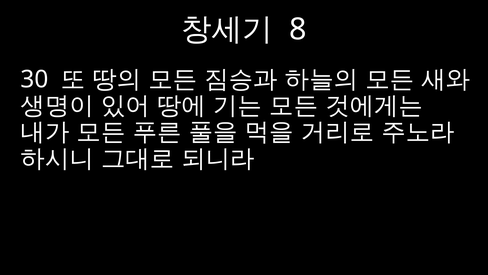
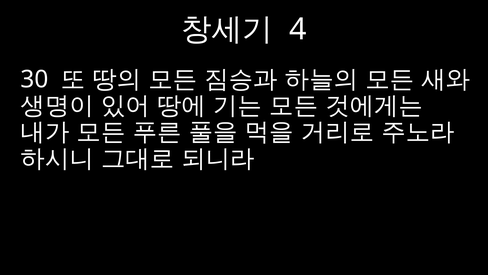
8: 8 -> 4 (298, 29)
